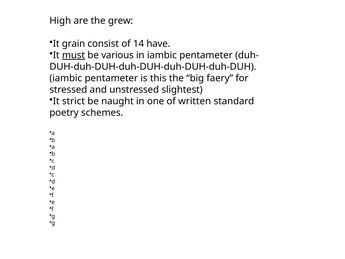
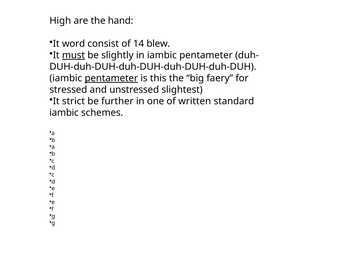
grew: grew -> hand (121, 21)
grain: grain -> word (74, 44)
have: have -> blew (158, 44)
various: various -> slightly (117, 55)
pentameter underline: none -> present (111, 78)
naught: naught -> further (117, 101)
poetry: poetry -> iambic (64, 113)
